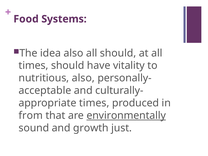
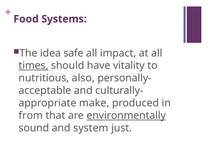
idea also: also -> safe (74, 53)
all should: should -> impact (118, 53)
times underline: none -> present (34, 66)
times: times -> make (94, 103)
growth: growth -> system (91, 128)
